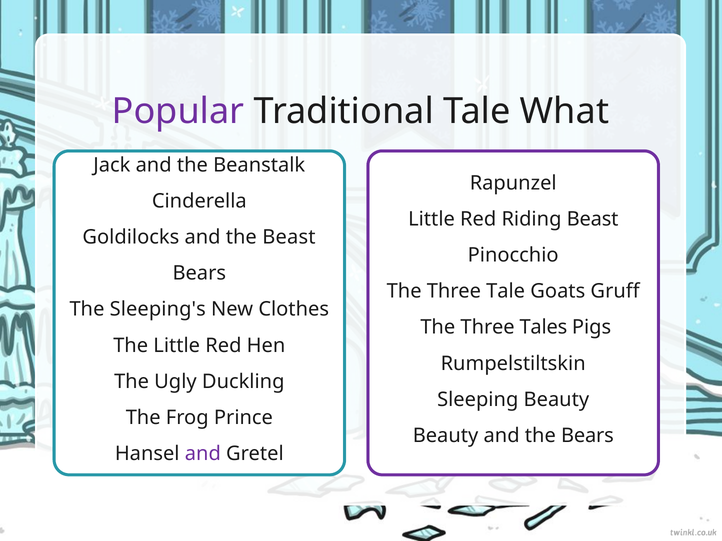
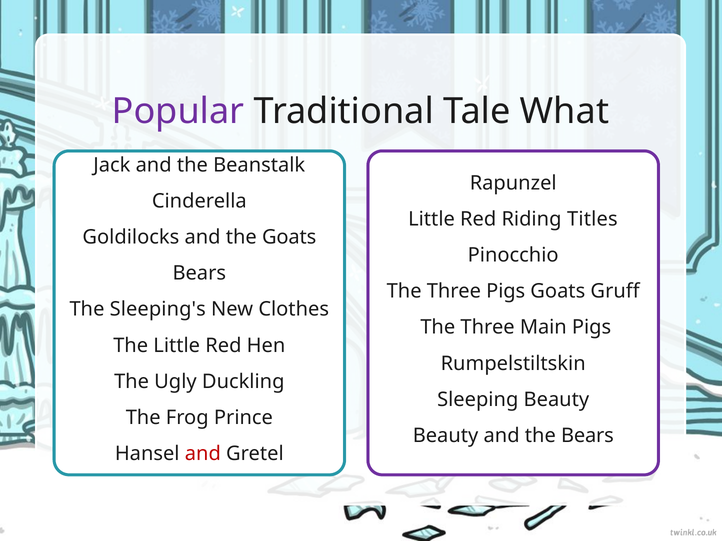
Riding Beast: Beast -> Titles (592, 219)
the Beast: Beast -> Goats (289, 237)
Three Tale: Tale -> Pigs (506, 292)
Tales: Tales -> Main (543, 328)
and colour: purple -> red (203, 454)
